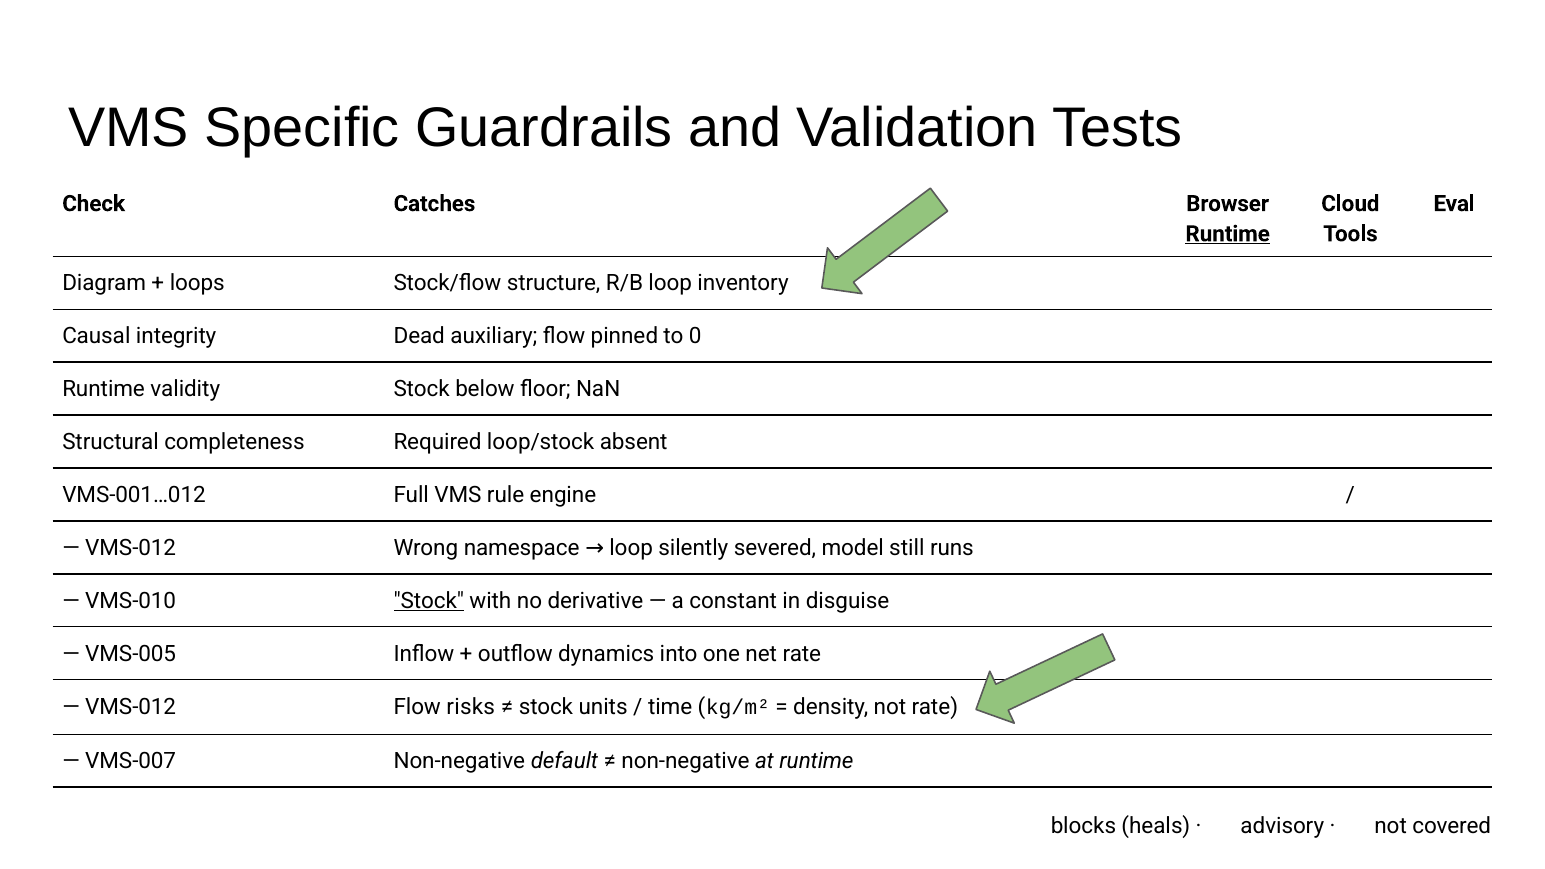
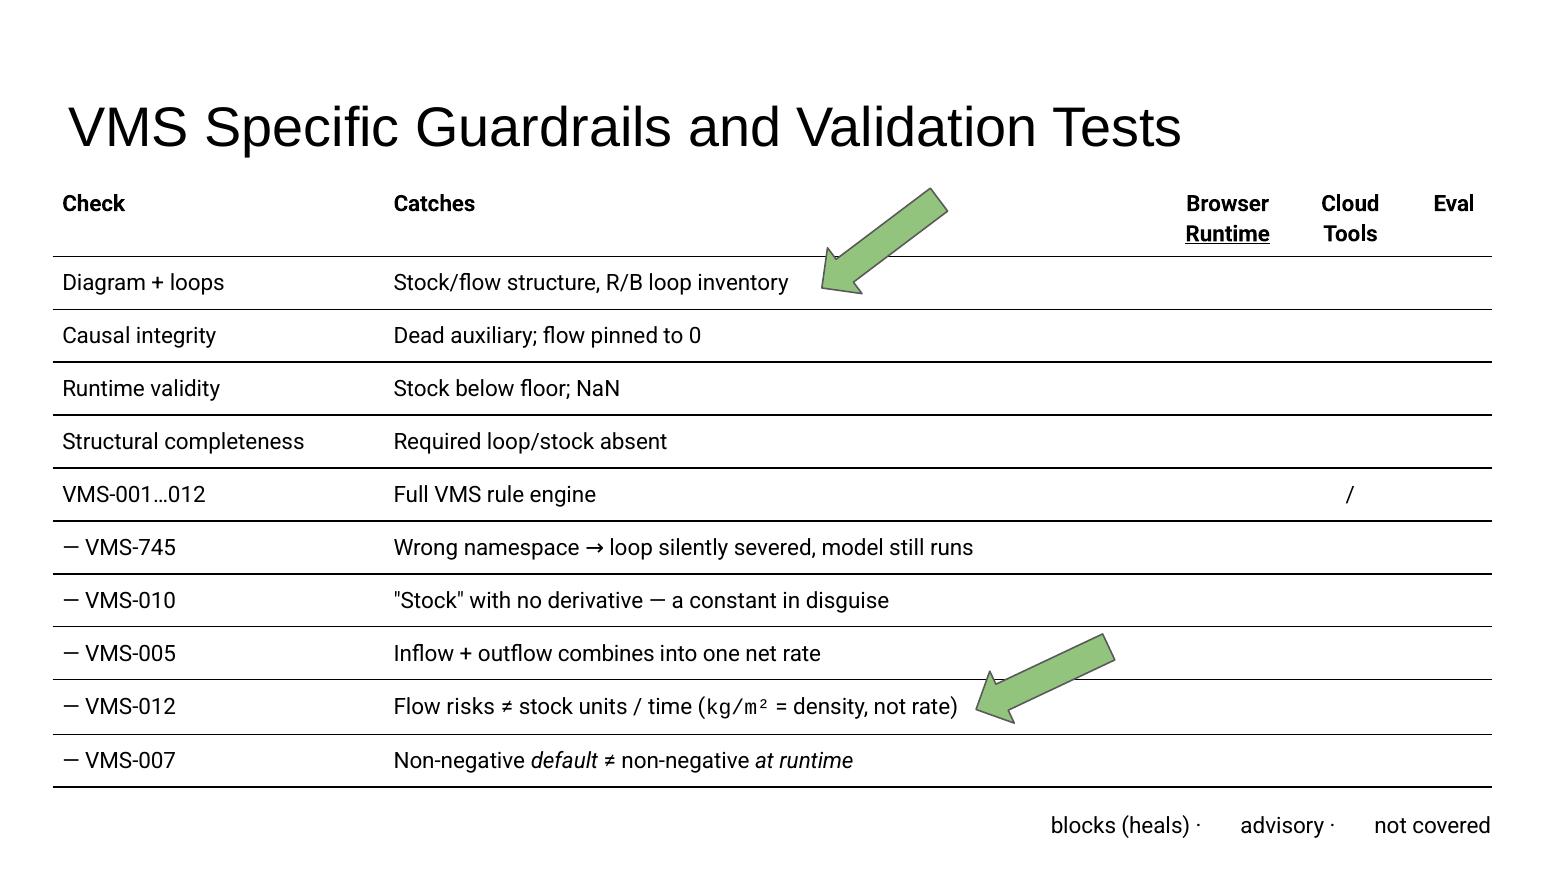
VMS-012: VMS-012 -> VMS-745 (131, 548)
Stock underline: present -> none (429, 601)
dynamics: dynamics -> combines (606, 654)
